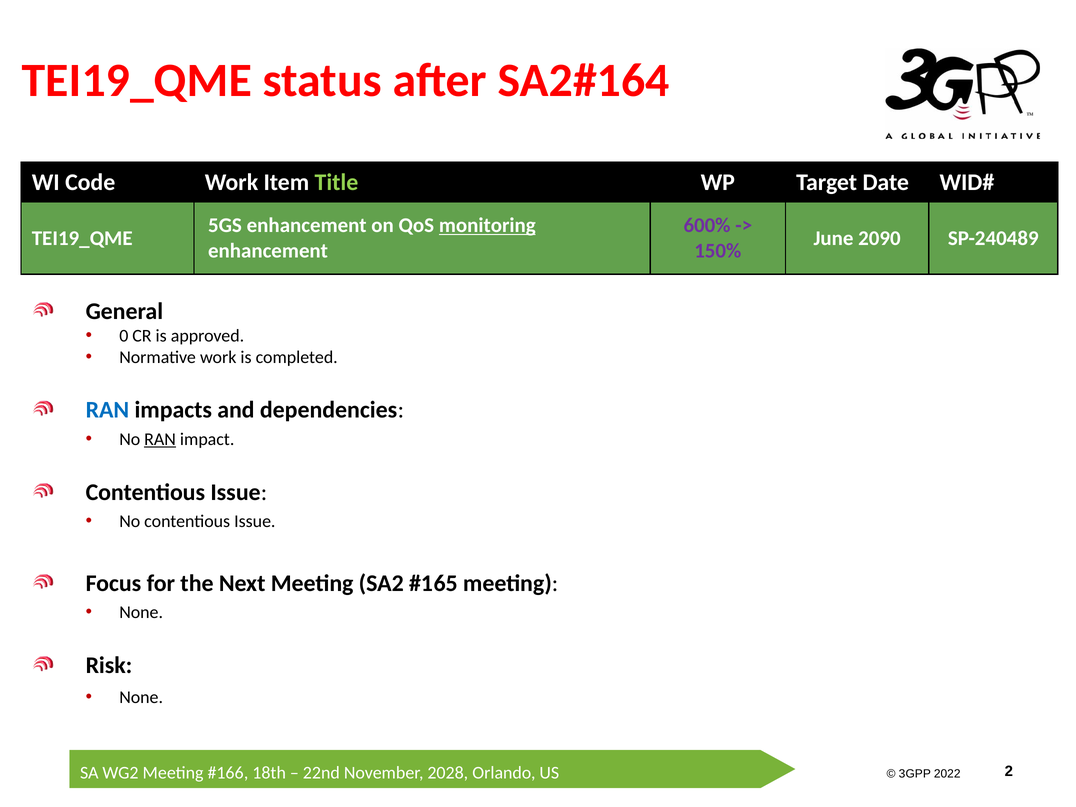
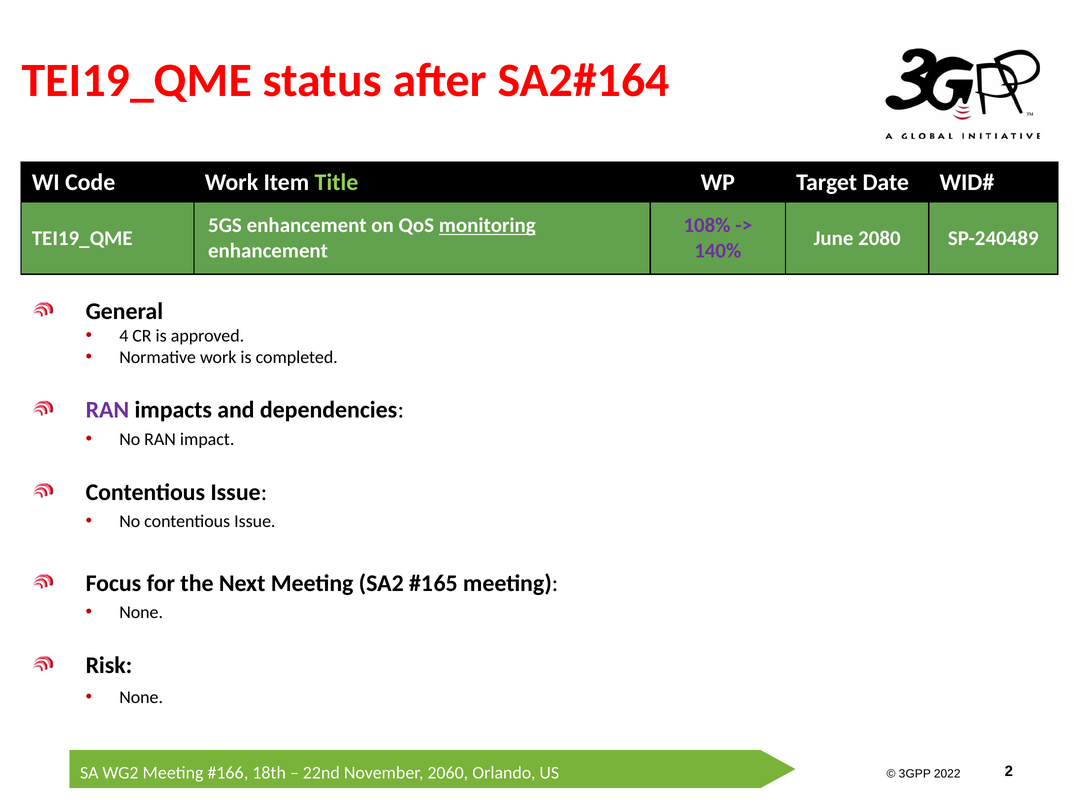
600%: 600% -> 108% (707, 226)
2090: 2090 -> 2080 (879, 238)
150%: 150% -> 140% (718, 251)
0: 0 -> 4 (124, 336)
RAN colour: blue -> purple (107, 410)
RAN underline: present -> none (160, 439)
2028: 2028 -> 2060 (448, 773)
